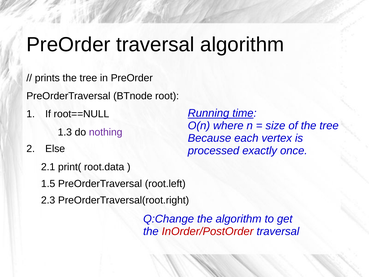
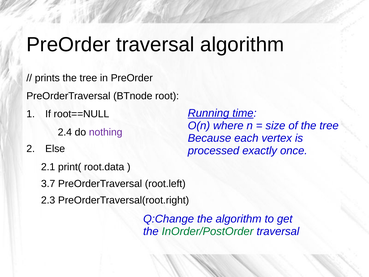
1.3: 1.3 -> 2.4 (65, 132)
1.5: 1.5 -> 3.7 (48, 183)
InOrder/PostOrder colour: red -> green (208, 231)
